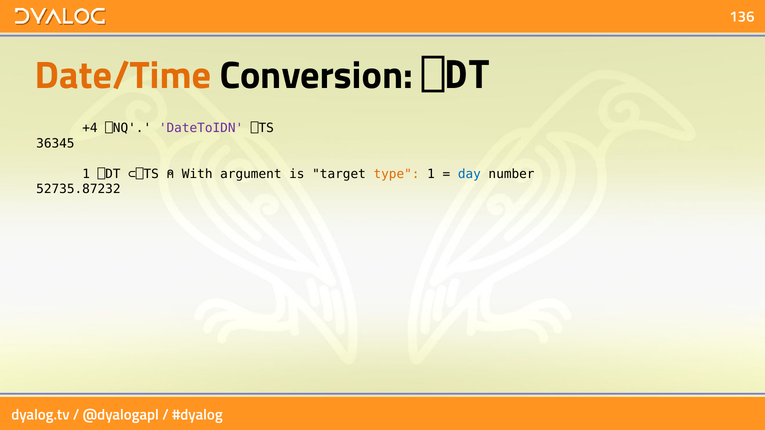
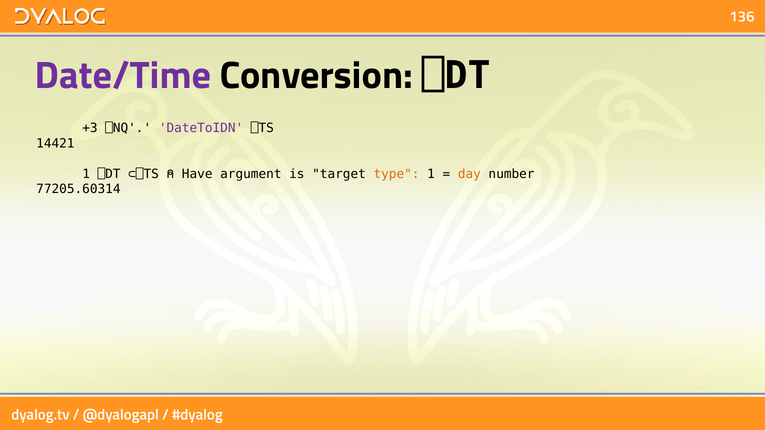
Date/Time colour: orange -> purple (123, 75)
+4: +4 -> +3 (90, 128)
36345: 36345 -> 14421 (55, 143)
With: With -> Have (197, 174)
day colour: blue -> orange (469, 174)
52735.87232: 52735.87232 -> 77205.60314 (78, 189)
